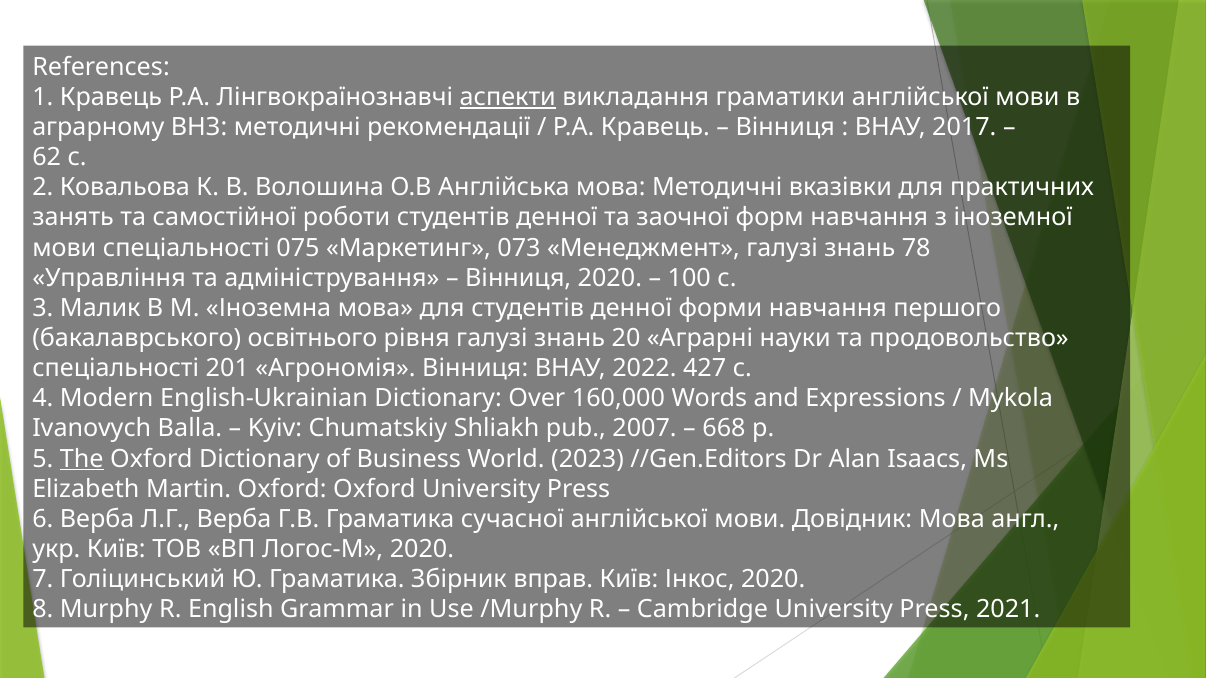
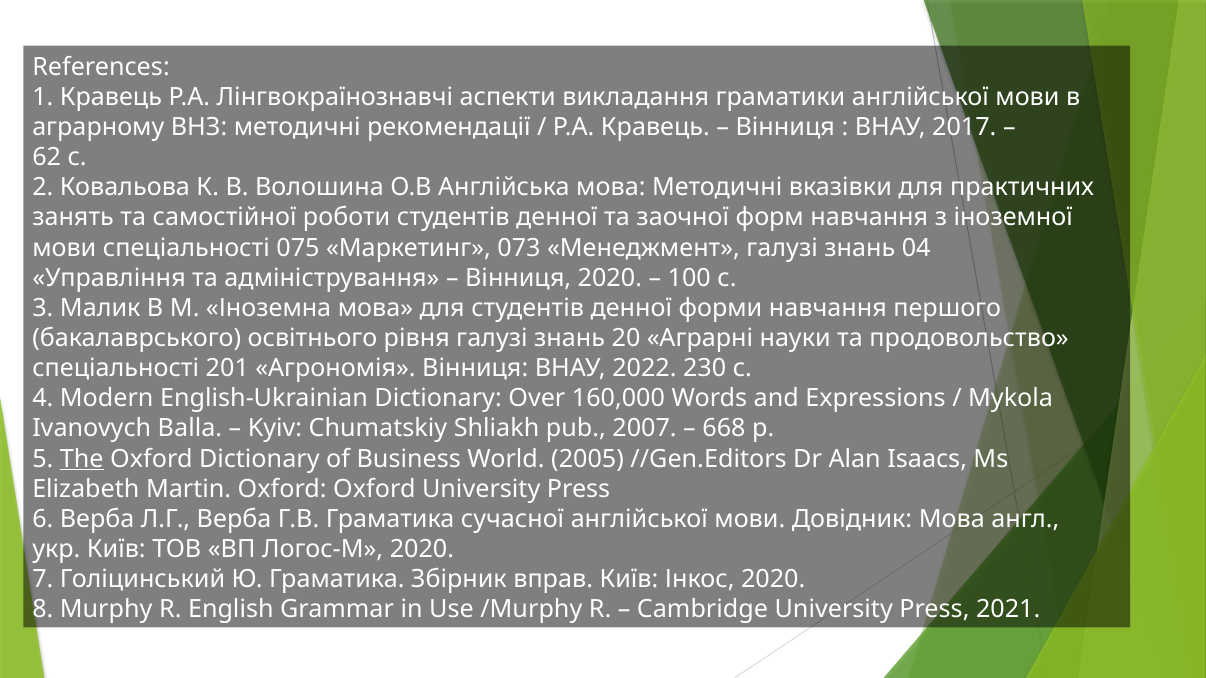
аспекти underline: present -> none (508, 97)
78: 78 -> 04 (916, 248)
427: 427 -> 230 (705, 369)
2023: 2023 -> 2005 (588, 459)
